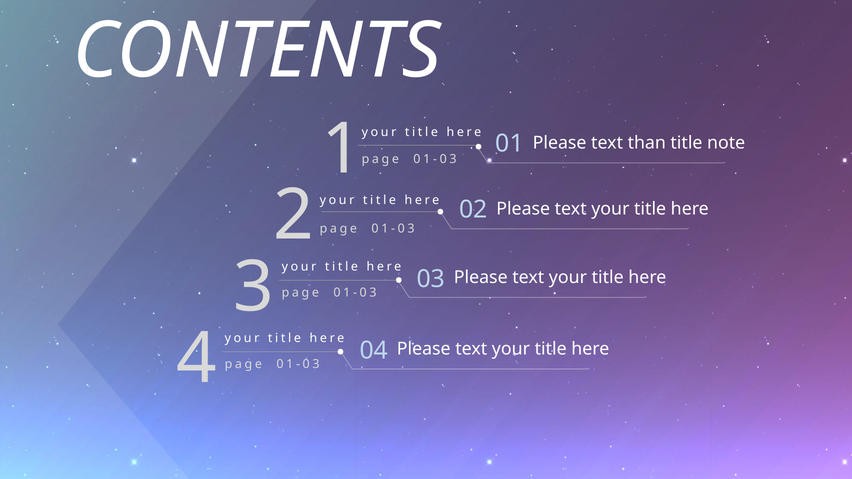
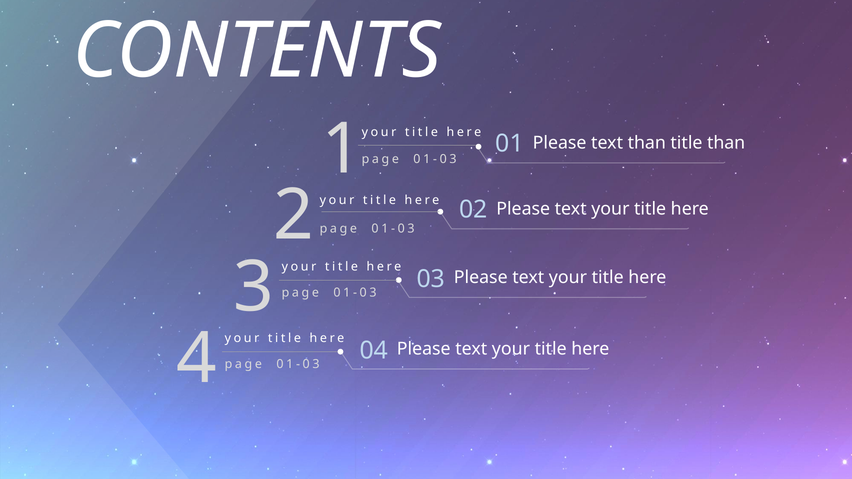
title note: note -> than (726, 143)
